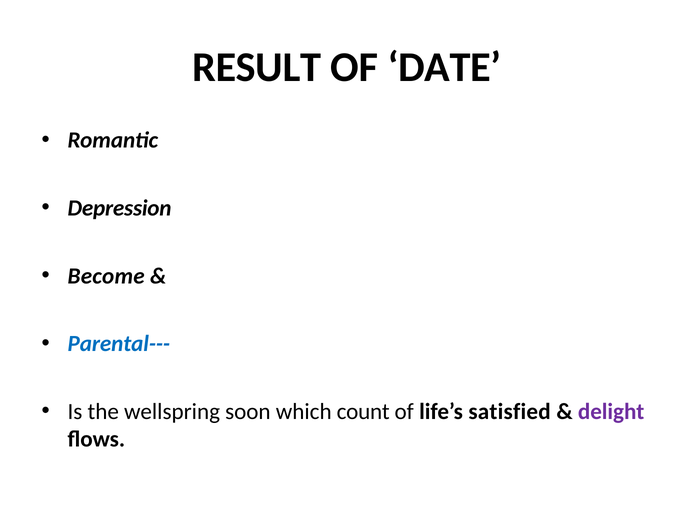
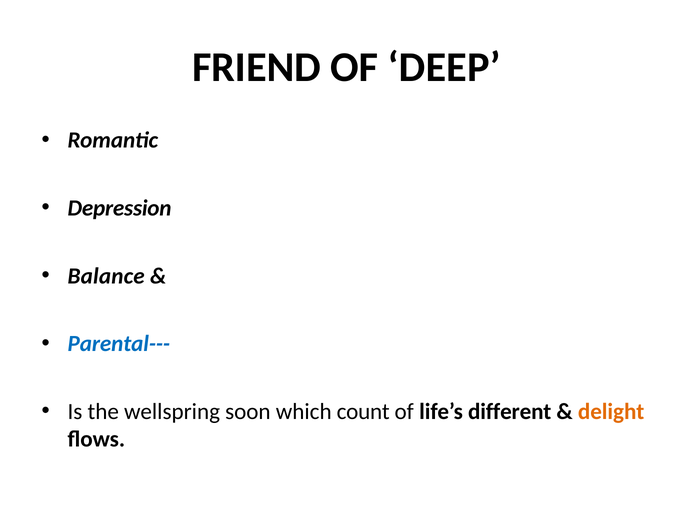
RESULT: RESULT -> FRIEND (257, 67)
DATE: DATE -> DEEP (444, 67)
Become: Become -> Balance (106, 276)
satisfied: satisfied -> different (510, 411)
delight colour: purple -> orange (611, 411)
